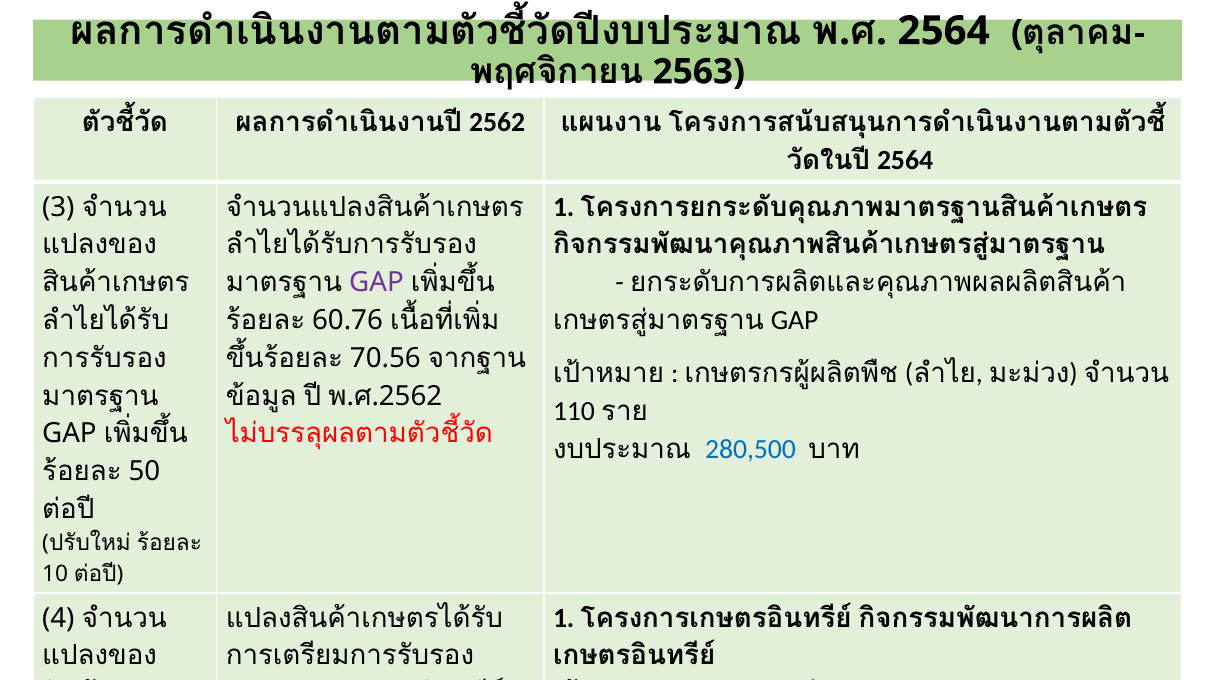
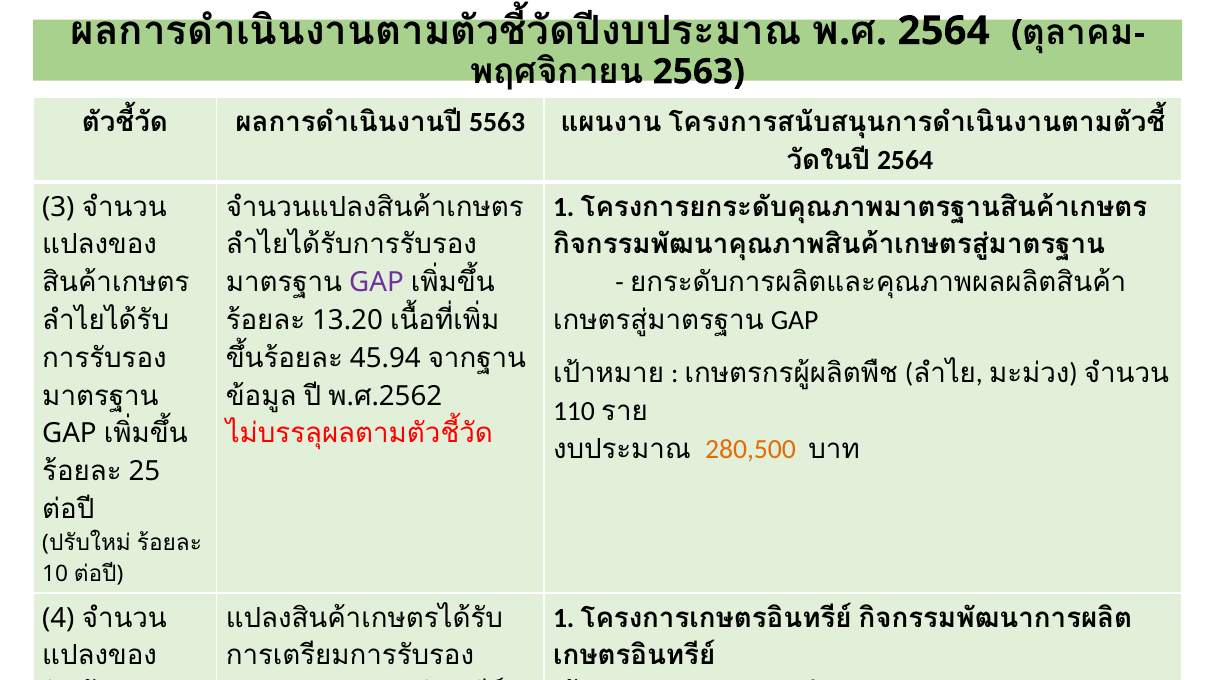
2562: 2562 -> 5563 (497, 122)
60.76: 60.76 -> 13.20 (348, 320)
70.56: 70.56 -> 45.94 (385, 358)
280,500 colour: blue -> orange (751, 449)
50: 50 -> 25 (144, 472)
